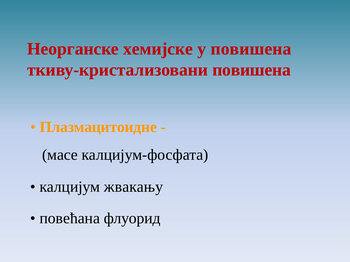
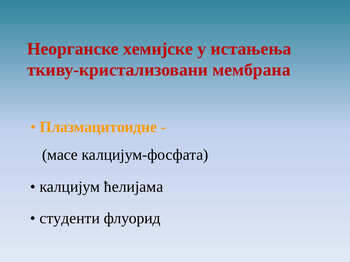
у повишена: повишена -> истањења (251, 49)
ткиву-кристализовани повишена: повишена -> мембрана (251, 70)
жвакању: жвакању -> ћелијама (134, 187)
повећана: повећана -> студенти (70, 219)
